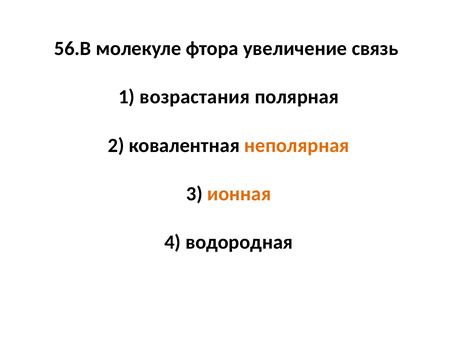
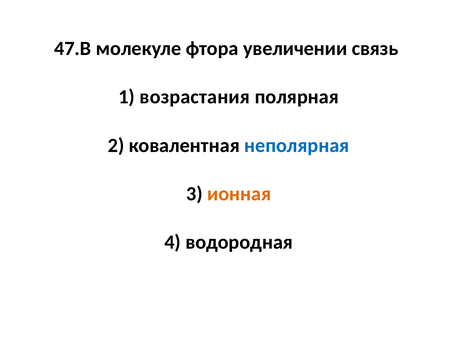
56.В: 56.В -> 47.В (73, 49)
увеличение: увеличение -> увеличении (295, 49)
неполярная colour: orange -> blue (297, 145)
